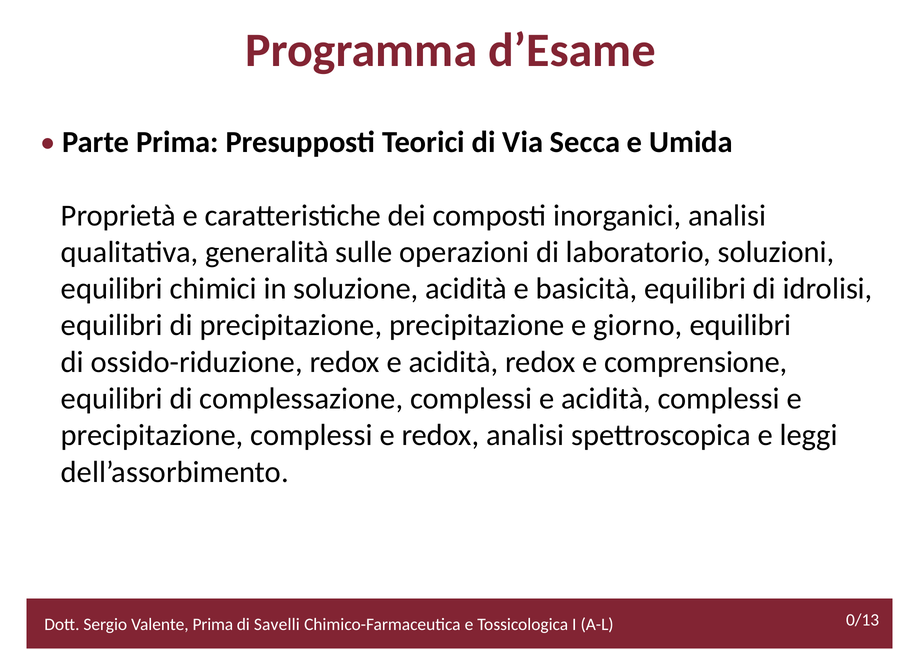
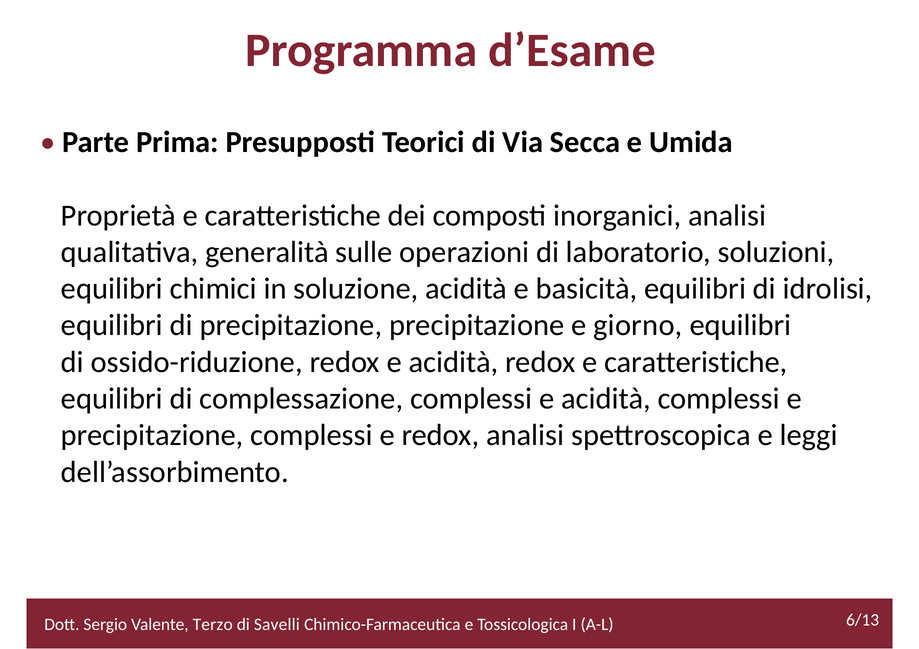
redox e comprensione: comprensione -> caratteristiche (696, 362)
0/13: 0/13 -> 6/13 (863, 620)
Valente Prima: Prima -> Terzo (213, 625)
